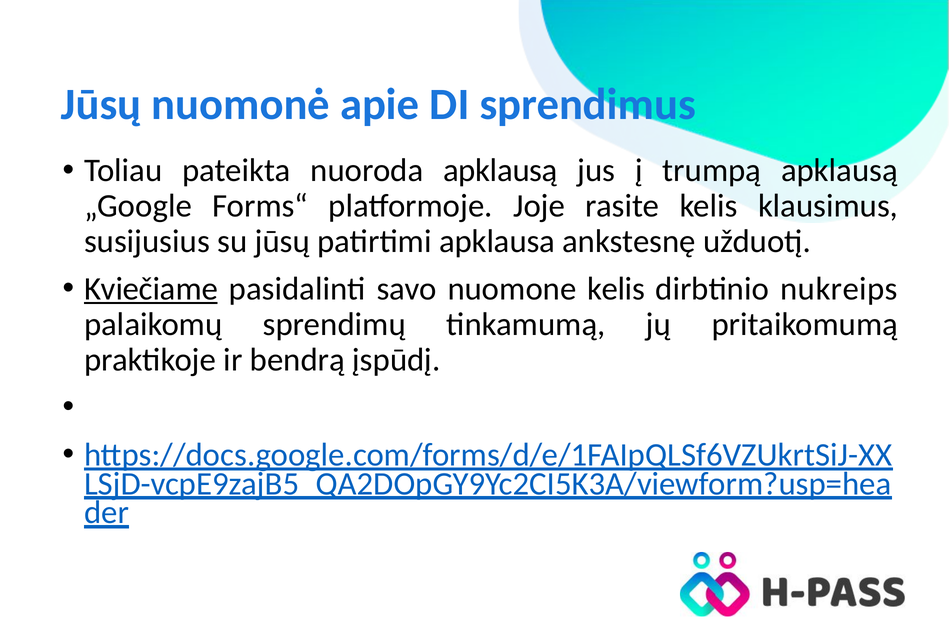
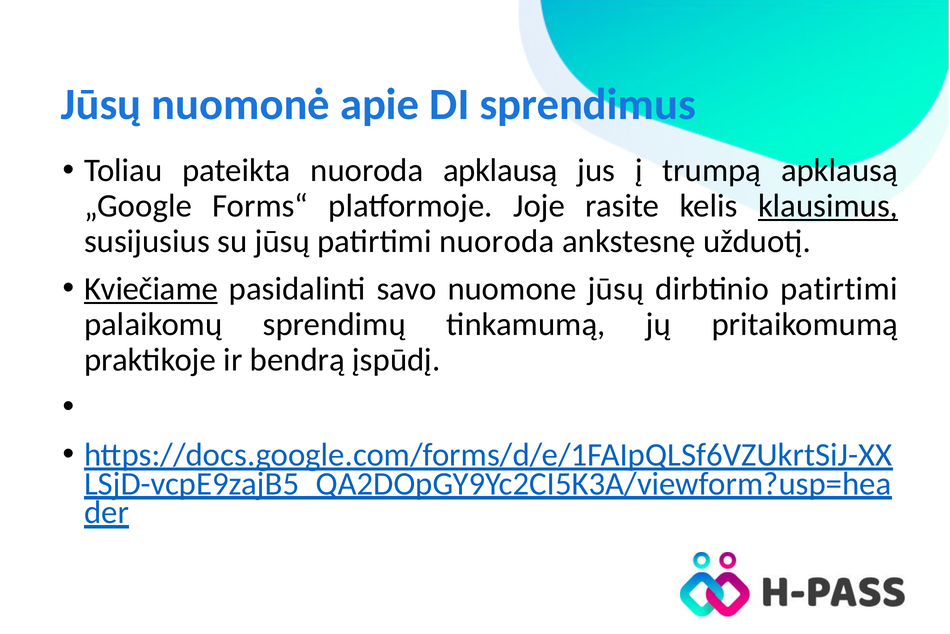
klausimus underline: none -> present (828, 206)
patirtimi apklausa: apklausa -> nuoroda (497, 241)
nuomone kelis: kelis -> jūsų (616, 288)
dirbtinio nukreips: nukreips -> patirtimi (839, 288)
